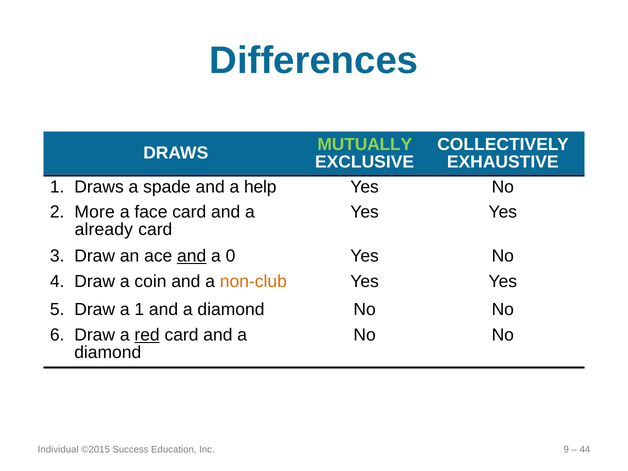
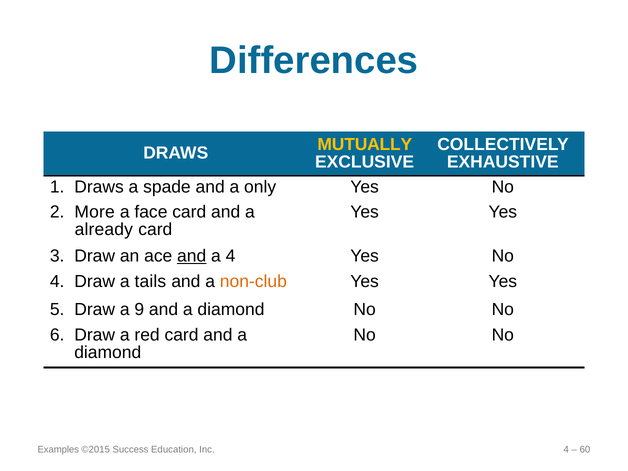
MUTUALLY colour: light green -> yellow (365, 144)
help: help -> only (260, 187)
a 0: 0 -> 4 (231, 256)
coin: coin -> tails (150, 281)
a 1: 1 -> 9 (139, 310)
red underline: present -> none (147, 335)
Individual: Individual -> Examples (58, 450)
Inc 9: 9 -> 4 (566, 450)
44: 44 -> 60 (585, 450)
